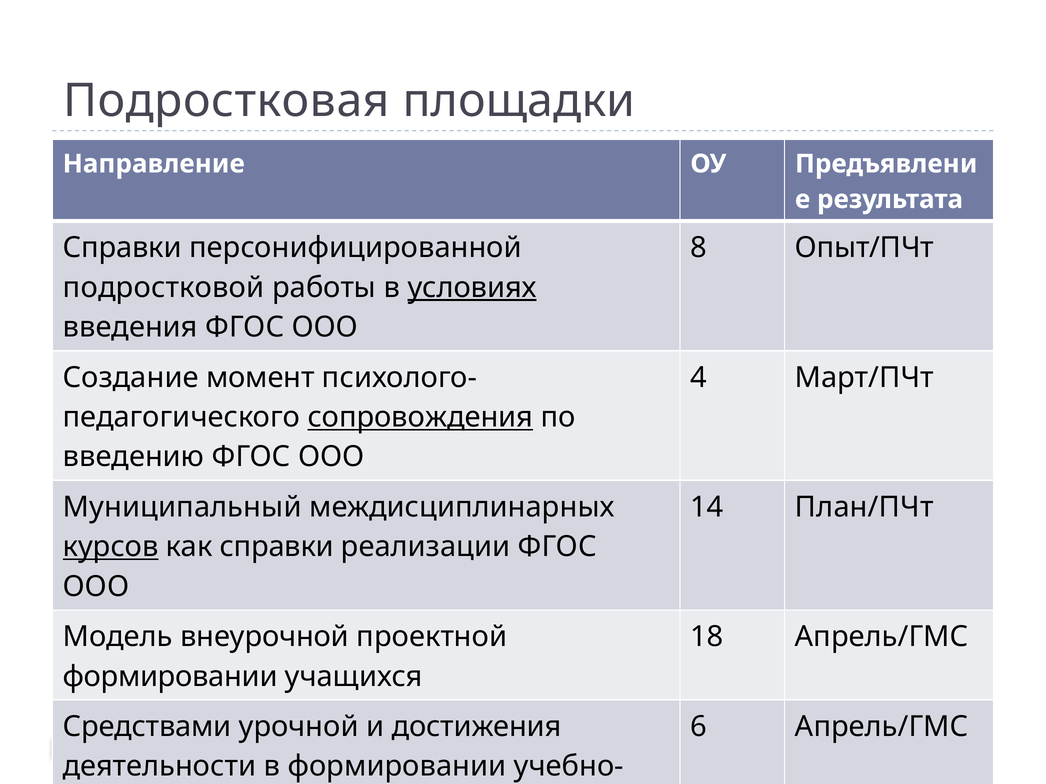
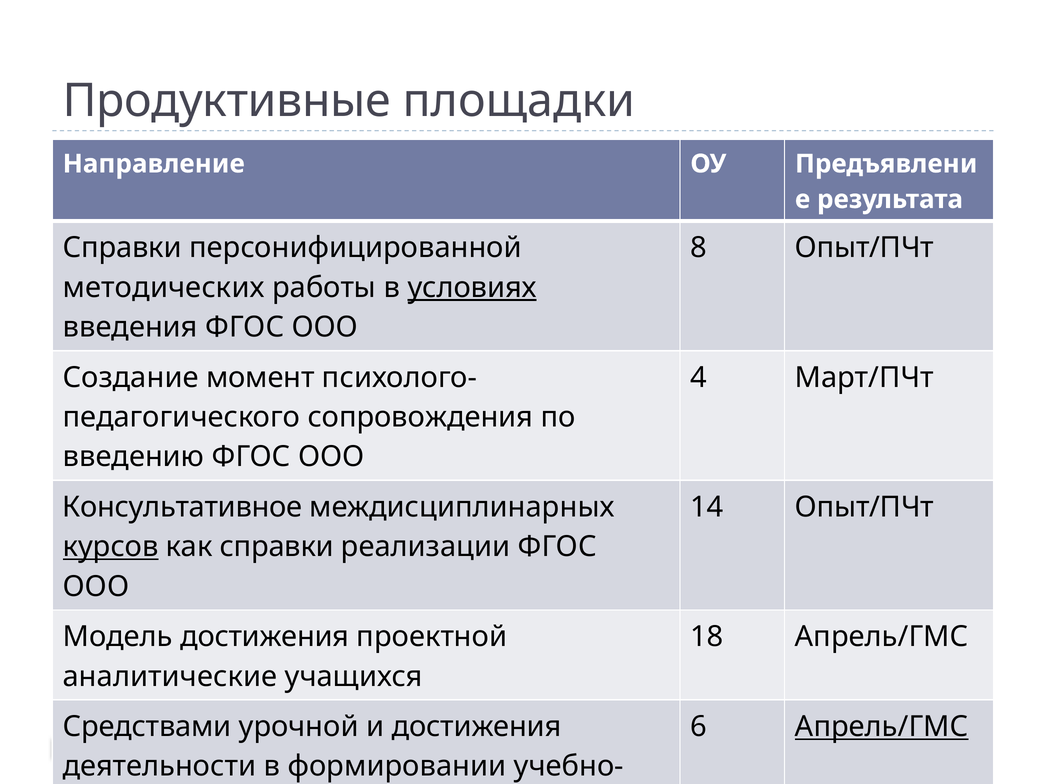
Подростковая: Подростковая -> Продуктивные (227, 101)
подростковой: подростковой -> методических (164, 288)
сопровождения underline: present -> none (420, 417)
Муниципальный: Муниципальный -> Консультативное (182, 507)
14 План/ПЧт: План/ПЧт -> Опыт/ПЧт (864, 507)
Модель внеурочной: внеурочной -> достижения (265, 637)
формировании: формировании -> аналитические (170, 677)
Апрель/ГМС underline: none -> present (882, 727)
